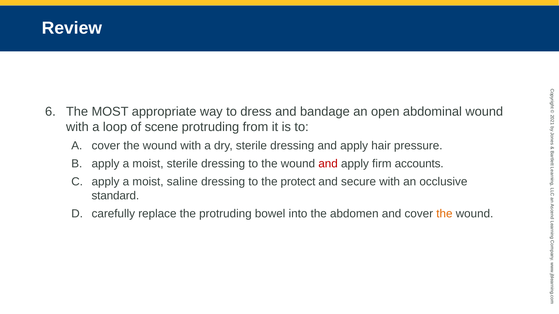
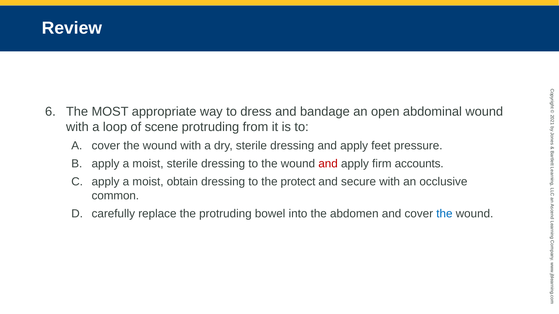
hair: hair -> feet (381, 146)
saline: saline -> obtain (182, 182)
standard: standard -> common (115, 196)
the colour: orange -> blue (444, 214)
